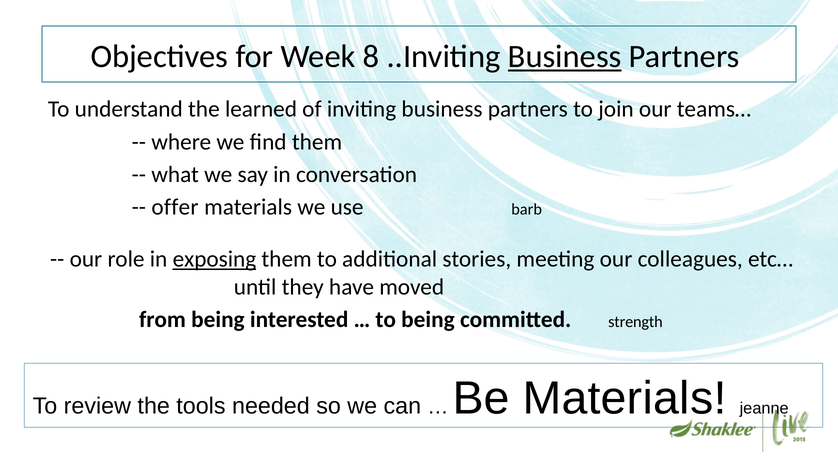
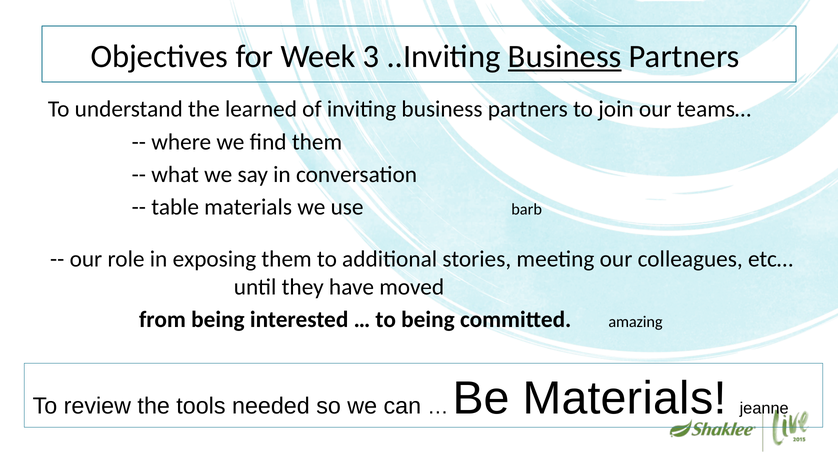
8: 8 -> 3 (371, 56)
offer: offer -> table (175, 207)
exposing underline: present -> none (214, 259)
strength: strength -> amazing (635, 322)
